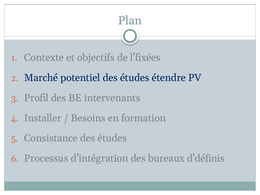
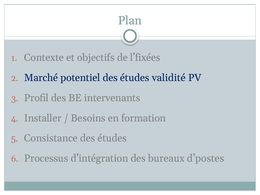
étendre: étendre -> validité (169, 78)
d’définis: d’définis -> d’postes (206, 158)
